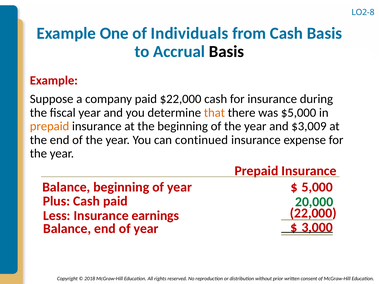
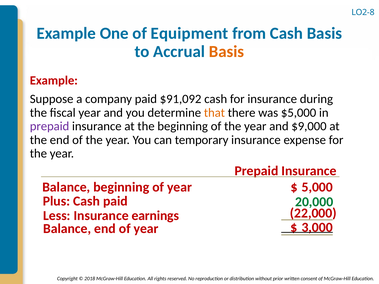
Individuals: Individuals -> Equipment (189, 33)
Basis colour: black -> orange (226, 52)
$22,000: $22,000 -> $91,092 (181, 99)
prepaid colour: orange -> purple (50, 126)
$3,009: $3,009 -> $9,000 (309, 126)
continued: continued -> temporary (202, 140)
